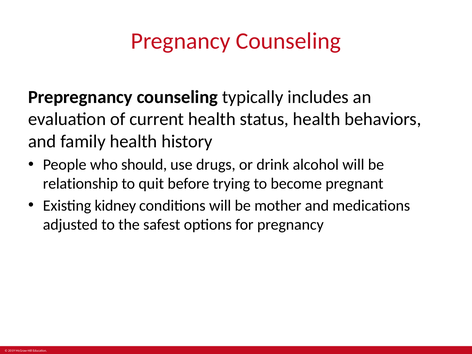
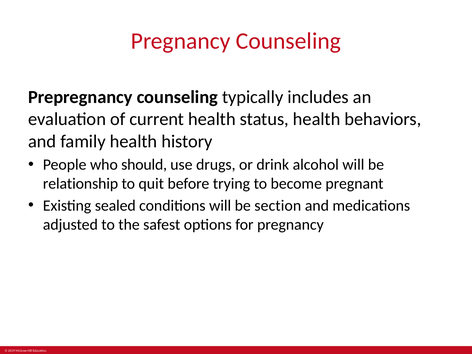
kidney: kidney -> sealed (115, 206)
mother: mother -> section (278, 206)
